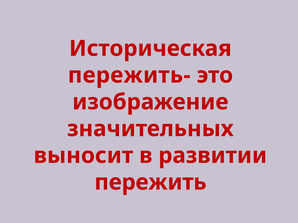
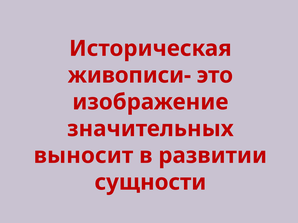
пережить-: пережить- -> живописи- (129, 75)
пережить: пережить -> сущности (150, 183)
